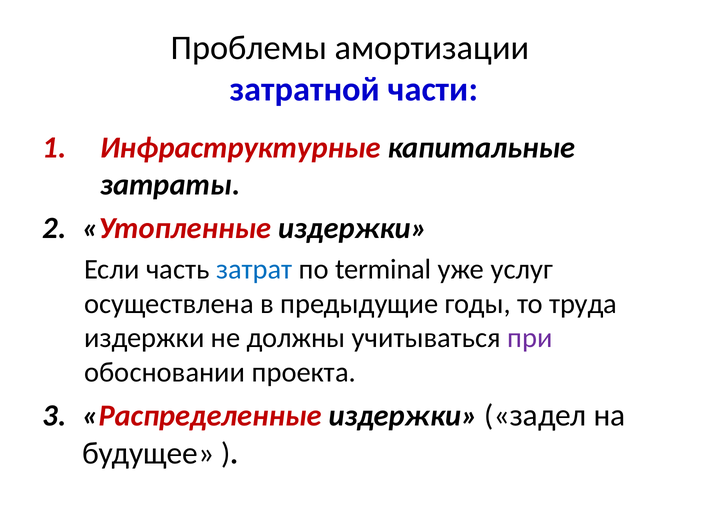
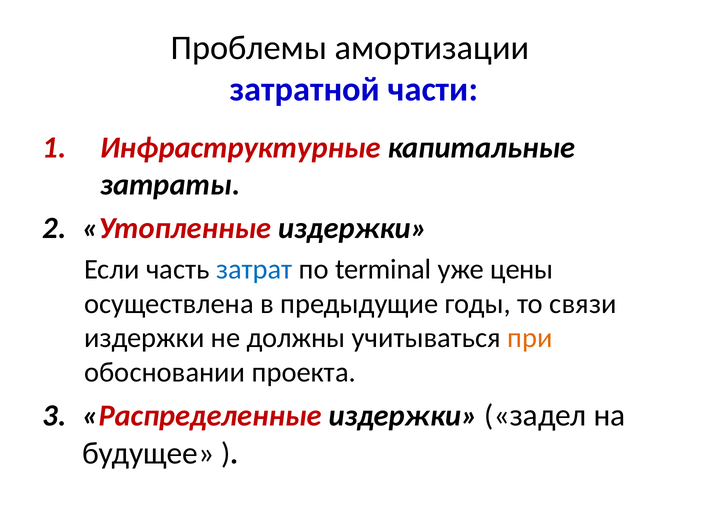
услуг: услуг -> цены (522, 270)
труда: труда -> связи (583, 304)
при colour: purple -> orange (530, 338)
